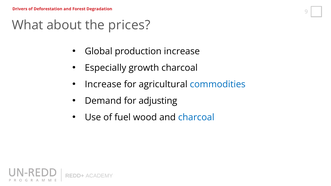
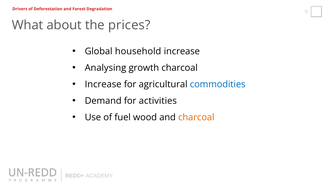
production: production -> household (138, 51)
Especially: Especially -> Analysing (105, 68)
adjusting: adjusting -> activities (158, 101)
charcoal colour: blue -> orange (196, 118)
